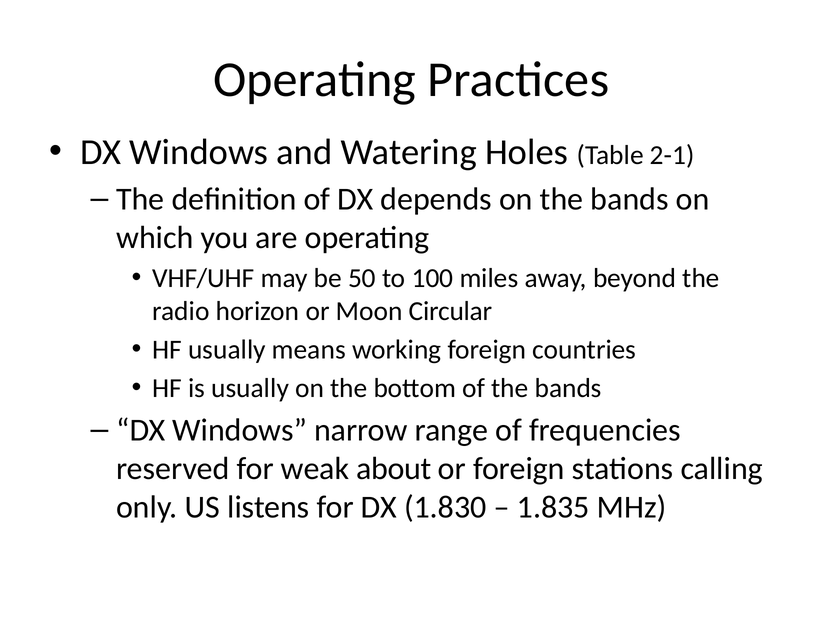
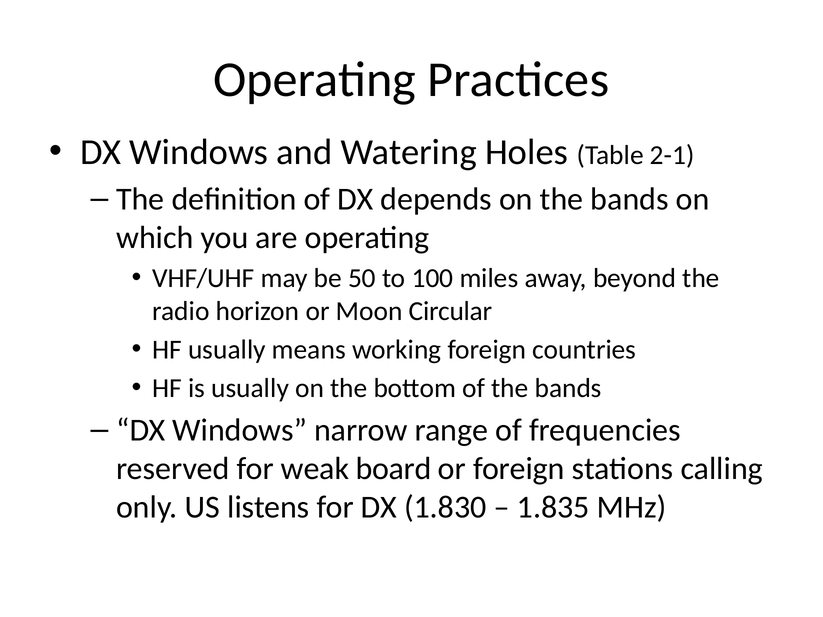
about: about -> board (394, 469)
